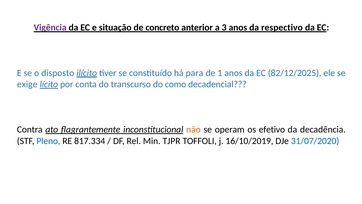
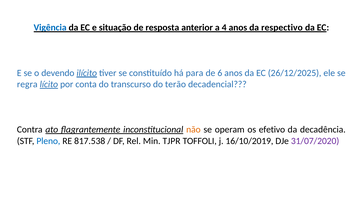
Vigência colour: purple -> blue (50, 28)
concreto: concreto -> resposta (162, 28)
3: 3 -> 4 (224, 28)
disposto: disposto -> devendo (58, 73)
1: 1 -> 6 (220, 73)
82/12/2025: 82/12/2025 -> 26/12/2025 (295, 73)
exige: exige -> regra (27, 84)
como: como -> terão (176, 84)
817.334: 817.334 -> 817.538 (90, 141)
31/07/2020 colour: blue -> purple (315, 141)
